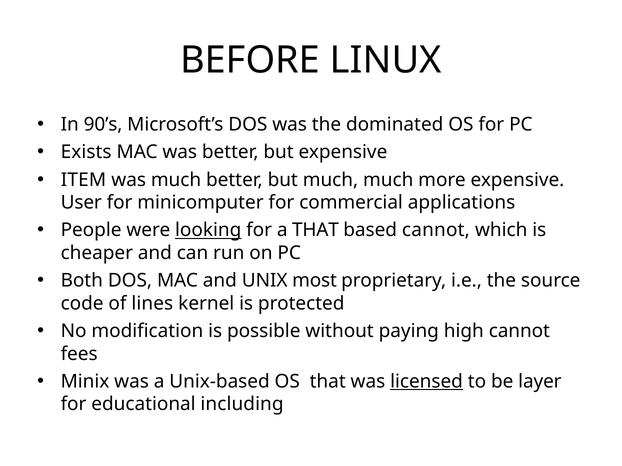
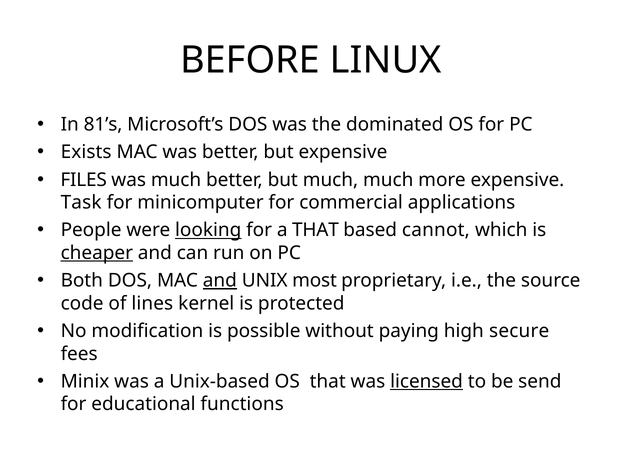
90’s: 90’s -> 81’s (103, 125)
ITEM: ITEM -> FILES (84, 180)
User: User -> Task (81, 203)
cheaper underline: none -> present (97, 253)
and underline: none -> present (220, 281)
high cannot: cannot -> secure (519, 331)
layer: layer -> send (540, 382)
including: including -> functions (242, 405)
